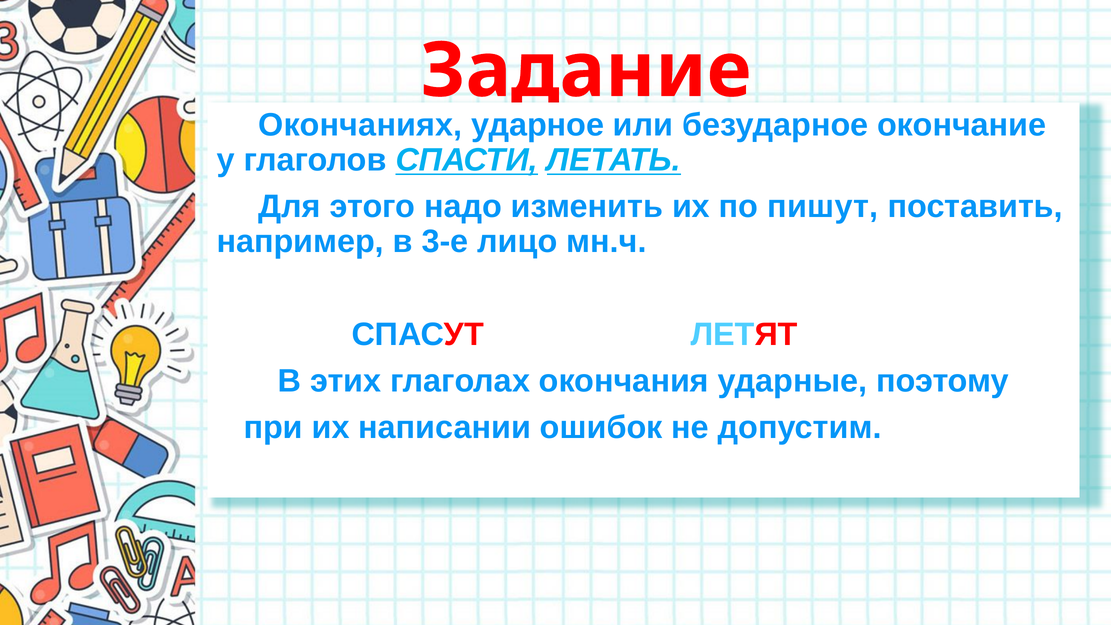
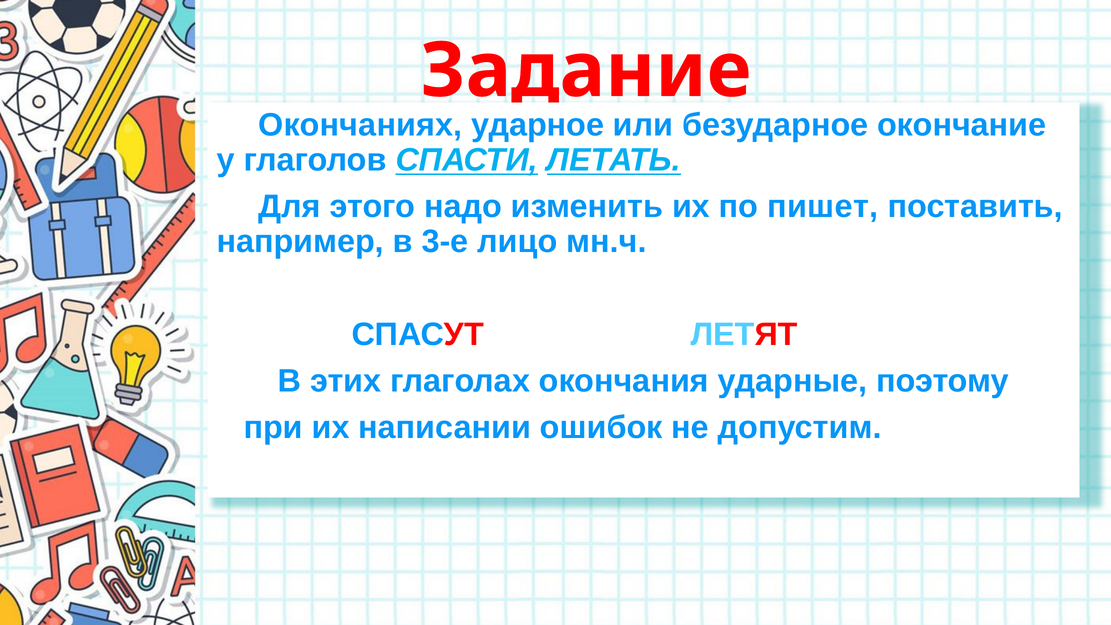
пишут: пишут -> пишет (823, 207)
